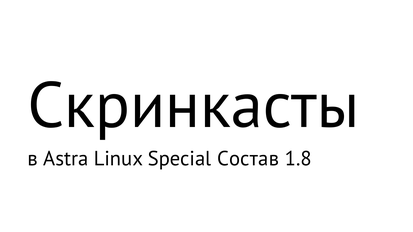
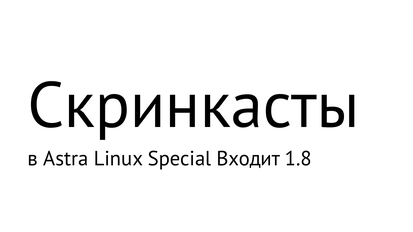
Состав: Состав -> Входит (248, 159)
